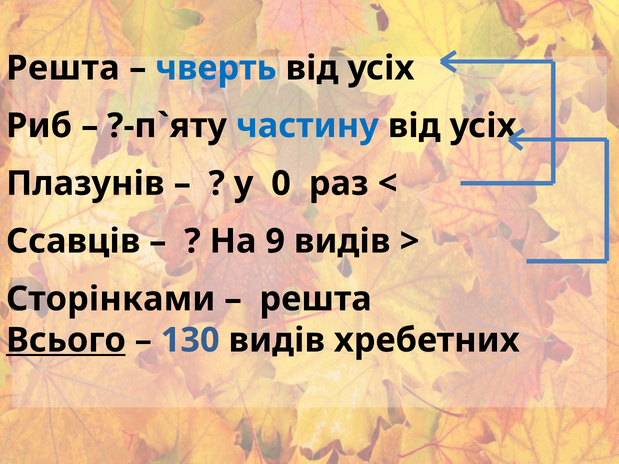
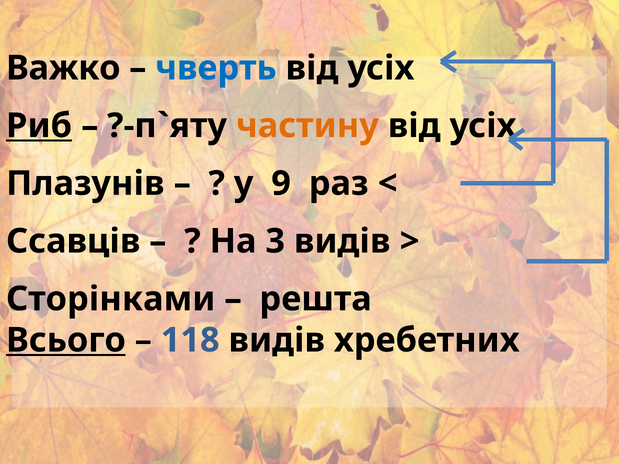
Решта: Решта -> Важко (63, 68)
Риб underline: none -> present (39, 126)
частину colour: blue -> orange (307, 126)
0: 0 -> 9 (281, 184)
9: 9 -> 3 (275, 241)
130: 130 -> 118 (190, 340)
